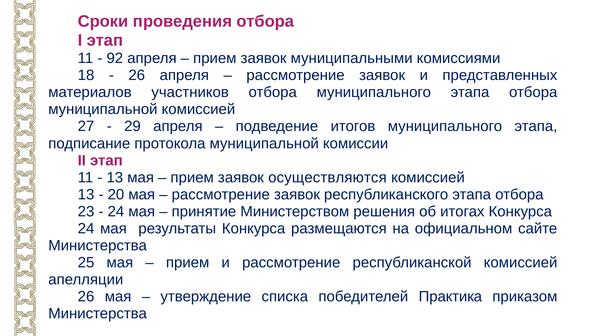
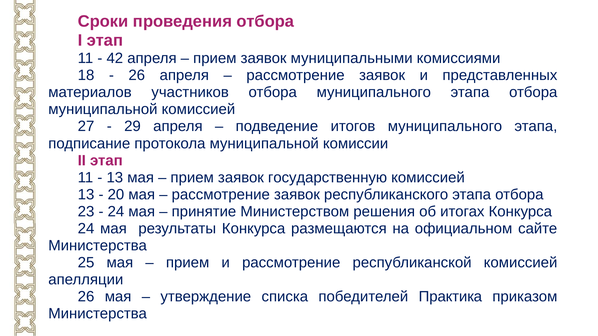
92: 92 -> 42 (115, 58)
осуществляются: осуществляются -> государственную (328, 178)
